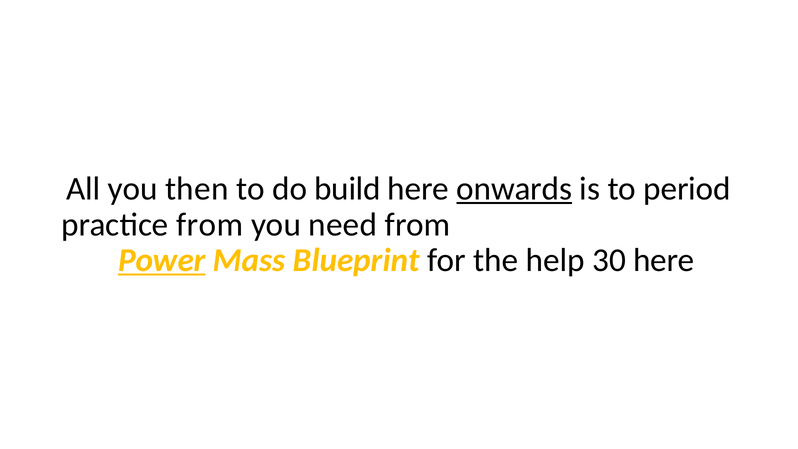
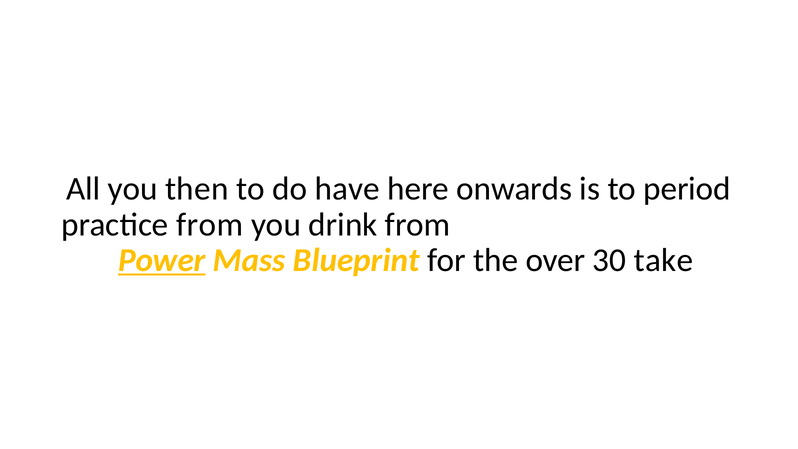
build: build -> have (347, 189)
onwards underline: present -> none (514, 189)
need: need -> drink (343, 224)
help: help -> over (555, 260)
30 here: here -> take (663, 260)
